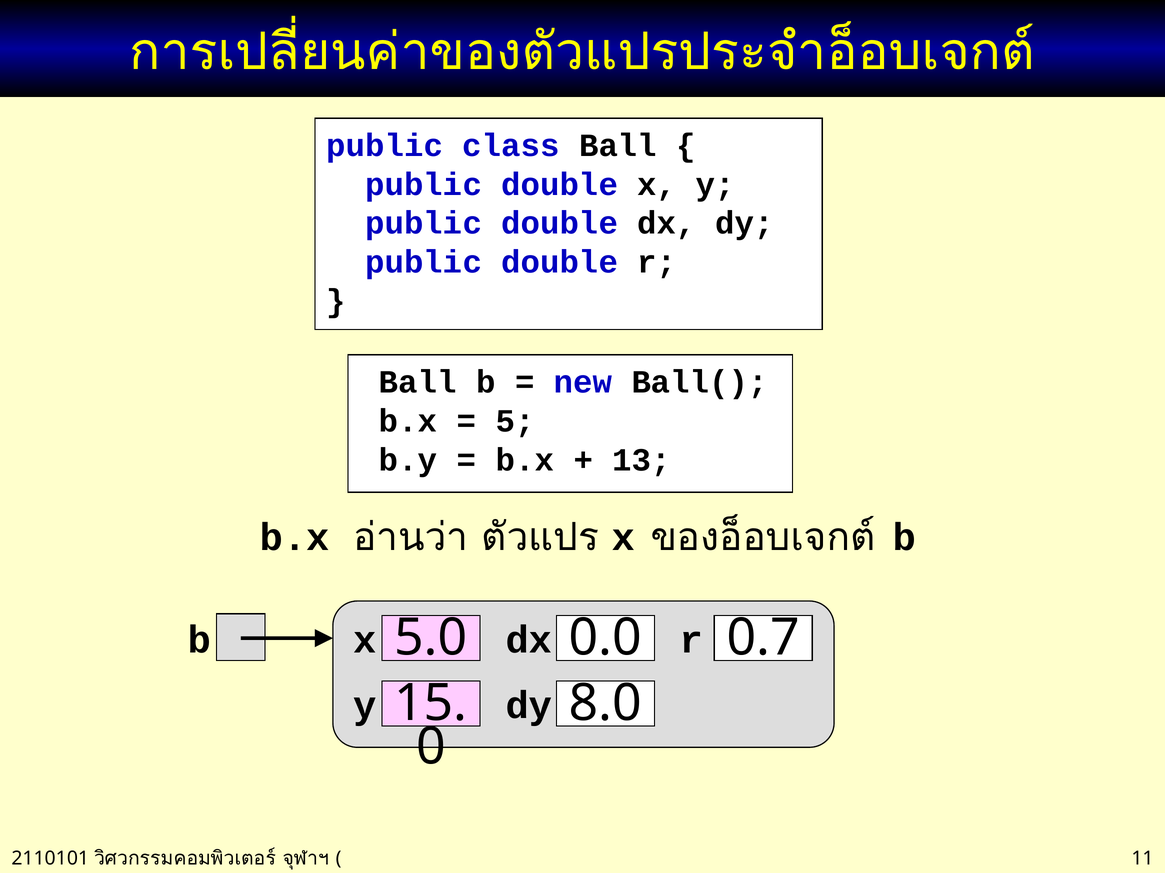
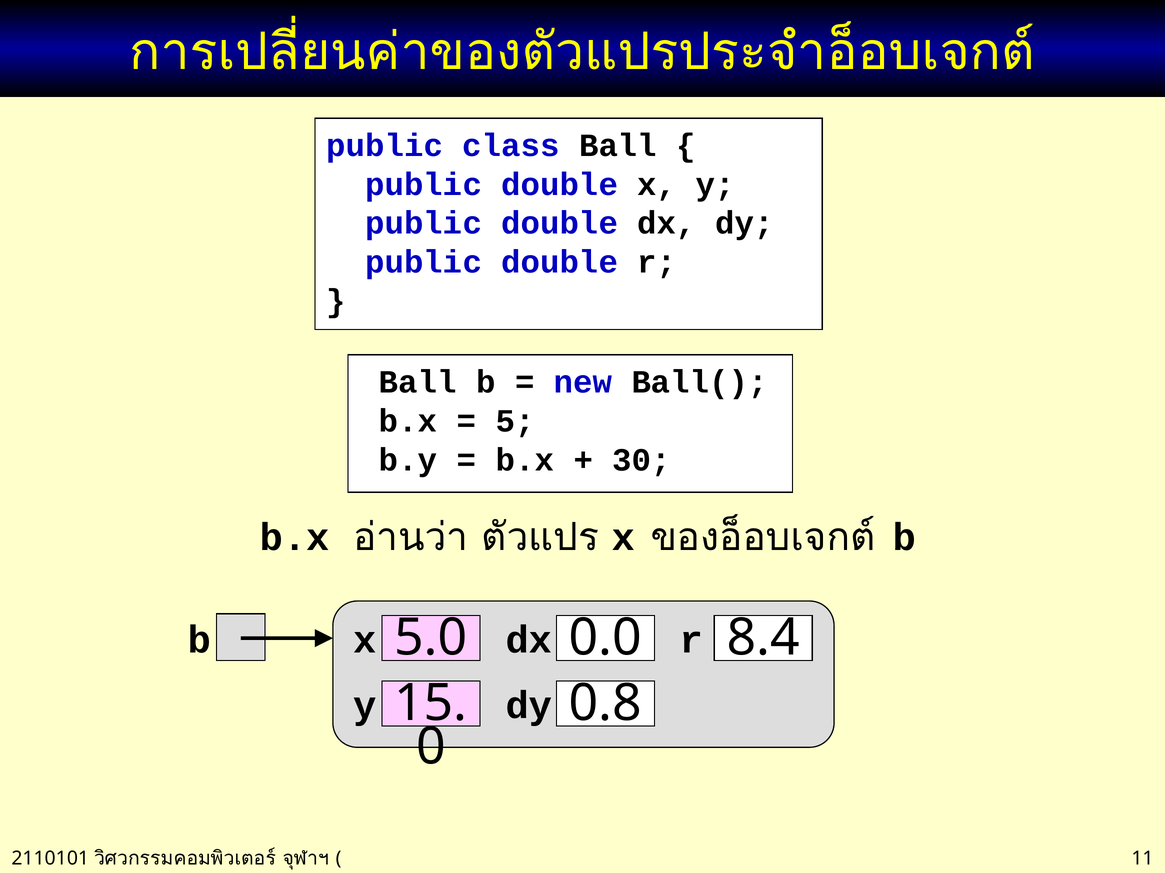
13: 13 -> 30 (642, 460)
0.7: 0.7 -> 8.4 (763, 638)
8.0: 8.0 -> 0.8 (605, 704)
